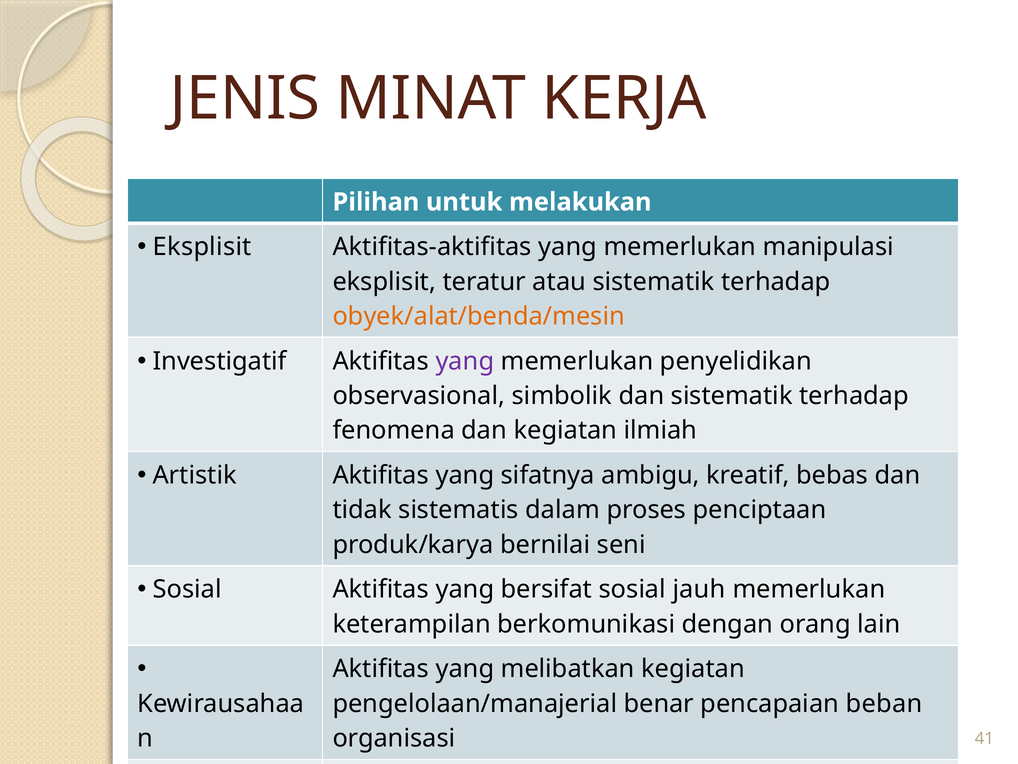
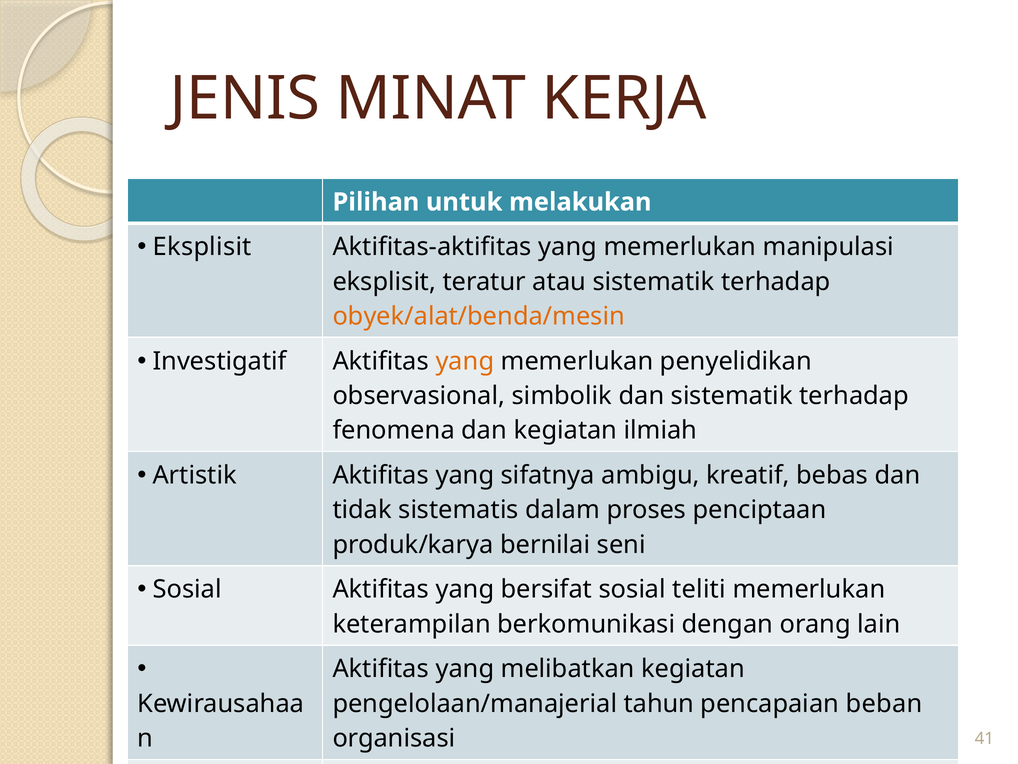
yang colour: purple -> orange (465, 361)
jauh: jauh -> teliti (699, 589)
benar: benar -> tahun (659, 703)
